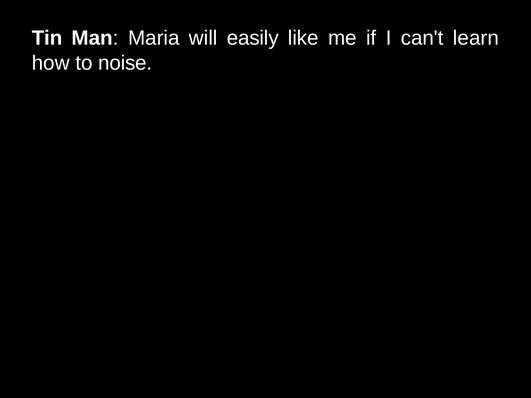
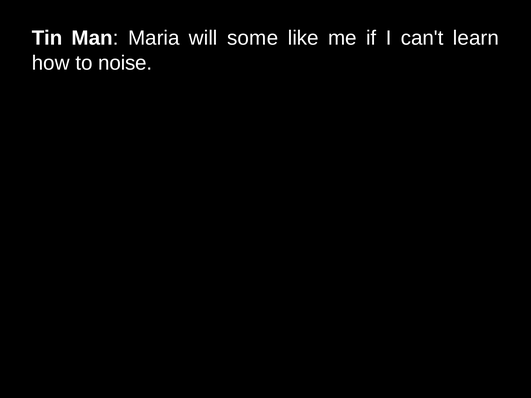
easily: easily -> some (253, 38)
